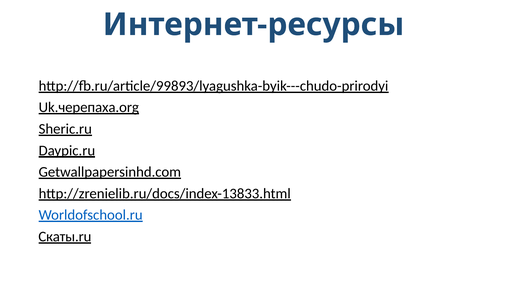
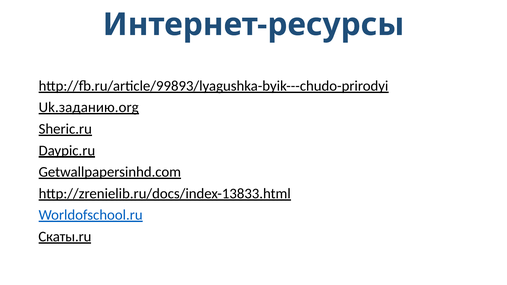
Uk.черепаха.org: Uk.черепаха.org -> Uk.заданию.org (89, 107)
